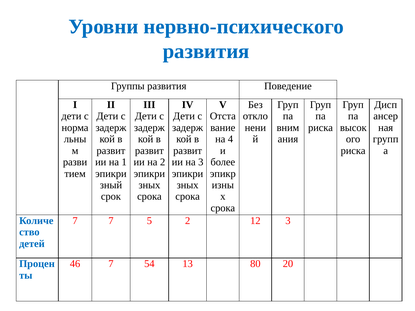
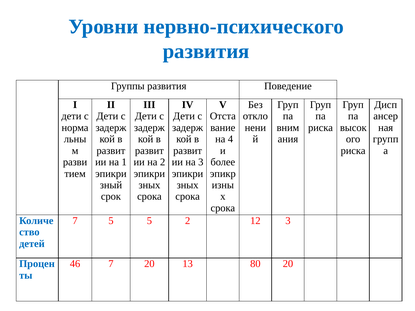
7 7: 7 -> 5 (111, 221)
7 54: 54 -> 20 (149, 264)
